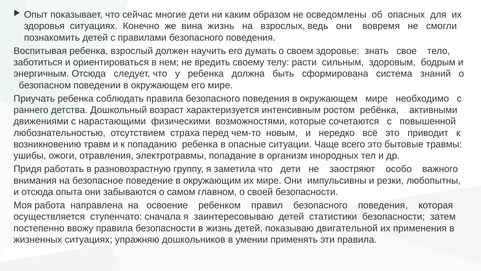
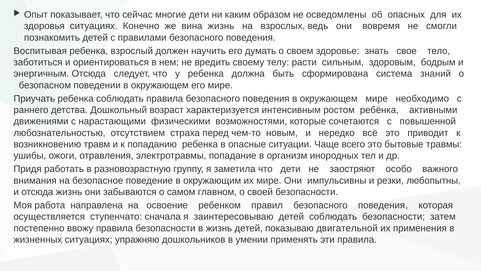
отсюда опыта: опыта -> жизнь (69, 192)
детей статистики: статистики -> соблюдать (333, 216)
